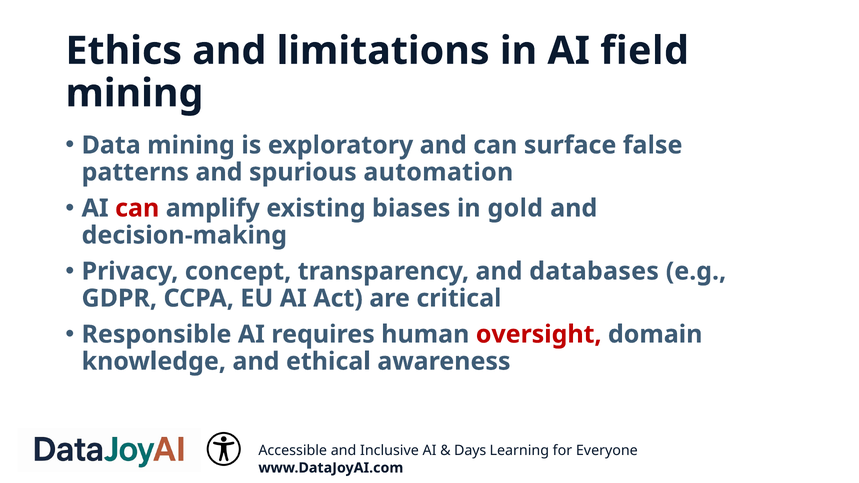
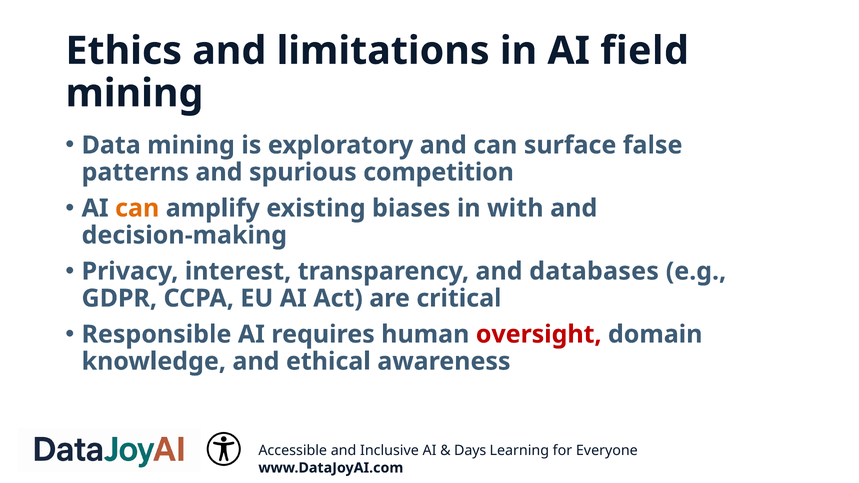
automation: automation -> competition (439, 172)
can colour: red -> orange (137, 208)
gold: gold -> with (515, 208)
concept: concept -> interest (238, 271)
